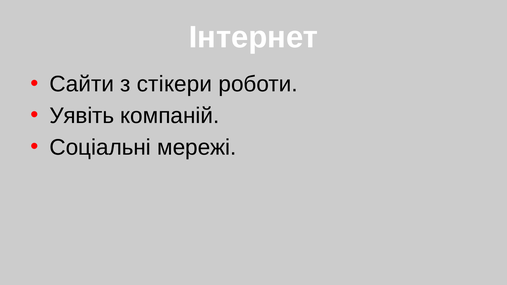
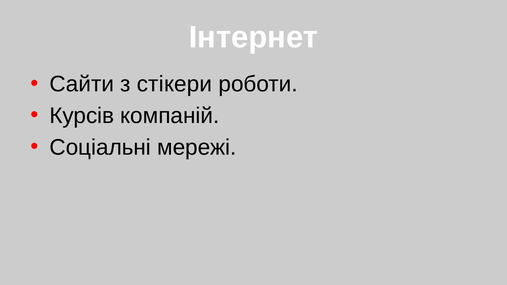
Уявіть: Уявіть -> Курсів (82, 116)
